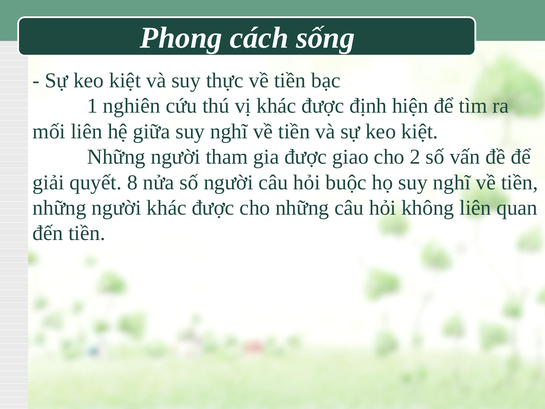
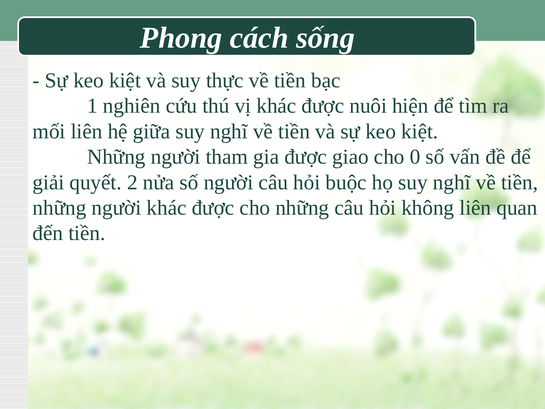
định: định -> nuôi (368, 106)
2: 2 -> 0 (415, 157)
8: 8 -> 2 (132, 182)
